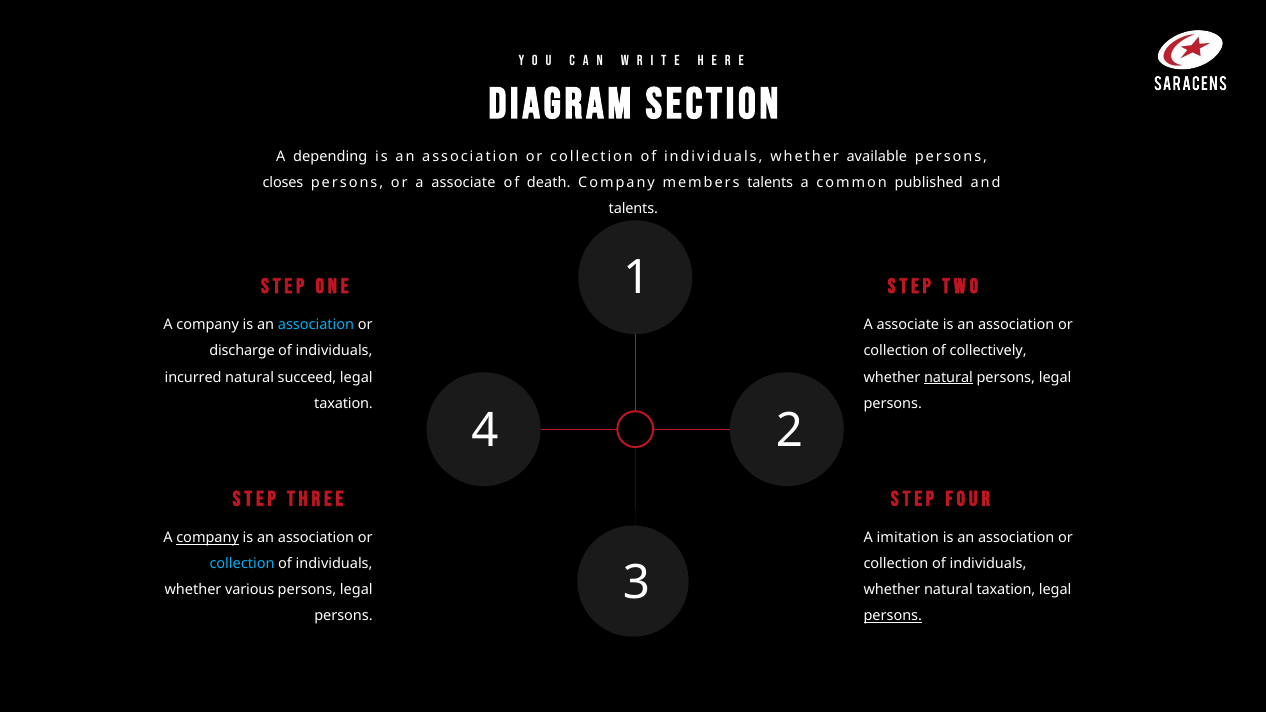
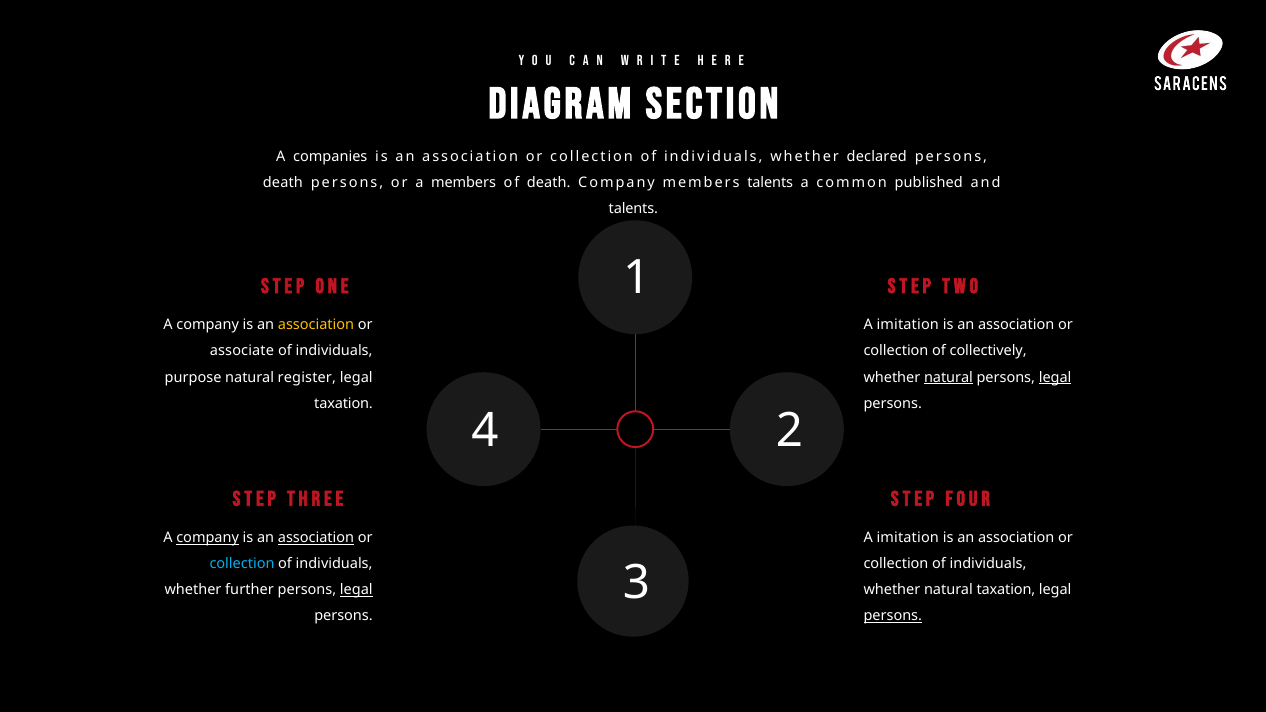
depending: depending -> companies (330, 157)
available: available -> declared (877, 157)
closes: closes -> death (283, 183)
or a associate: associate -> members (464, 183)
association colour: light blue -> yellow (316, 325)
associate: associate -> imitation (908, 325)
discharge: discharge -> associate (242, 351)
incurred: incurred -> purpose (193, 377)
succeed: succeed -> register (307, 377)
legal underline: none -> present (1055, 377)
association underline: none -> present (316, 538)
various: various -> further (250, 590)
legal underline: none -> present (356, 590)
